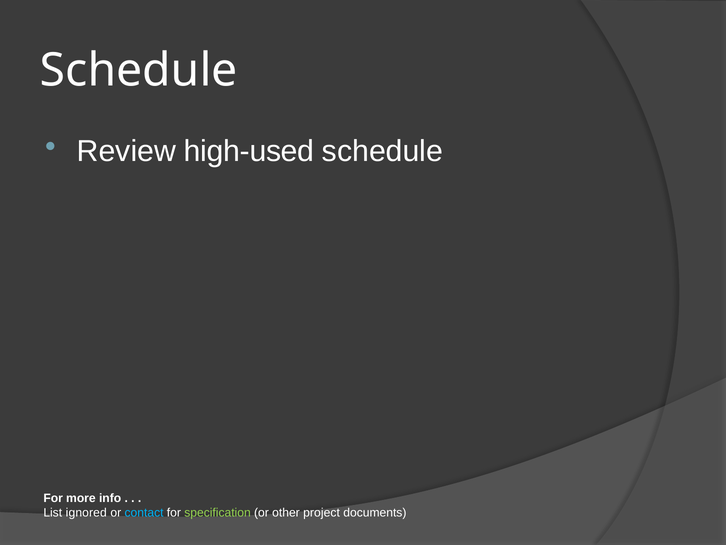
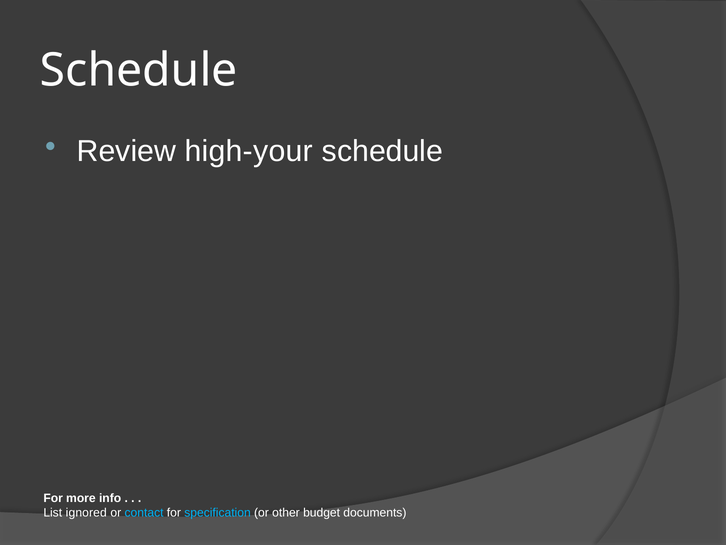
high-used: high-used -> high-your (249, 151)
specification colour: light green -> light blue (218, 512)
project: project -> budget (322, 512)
